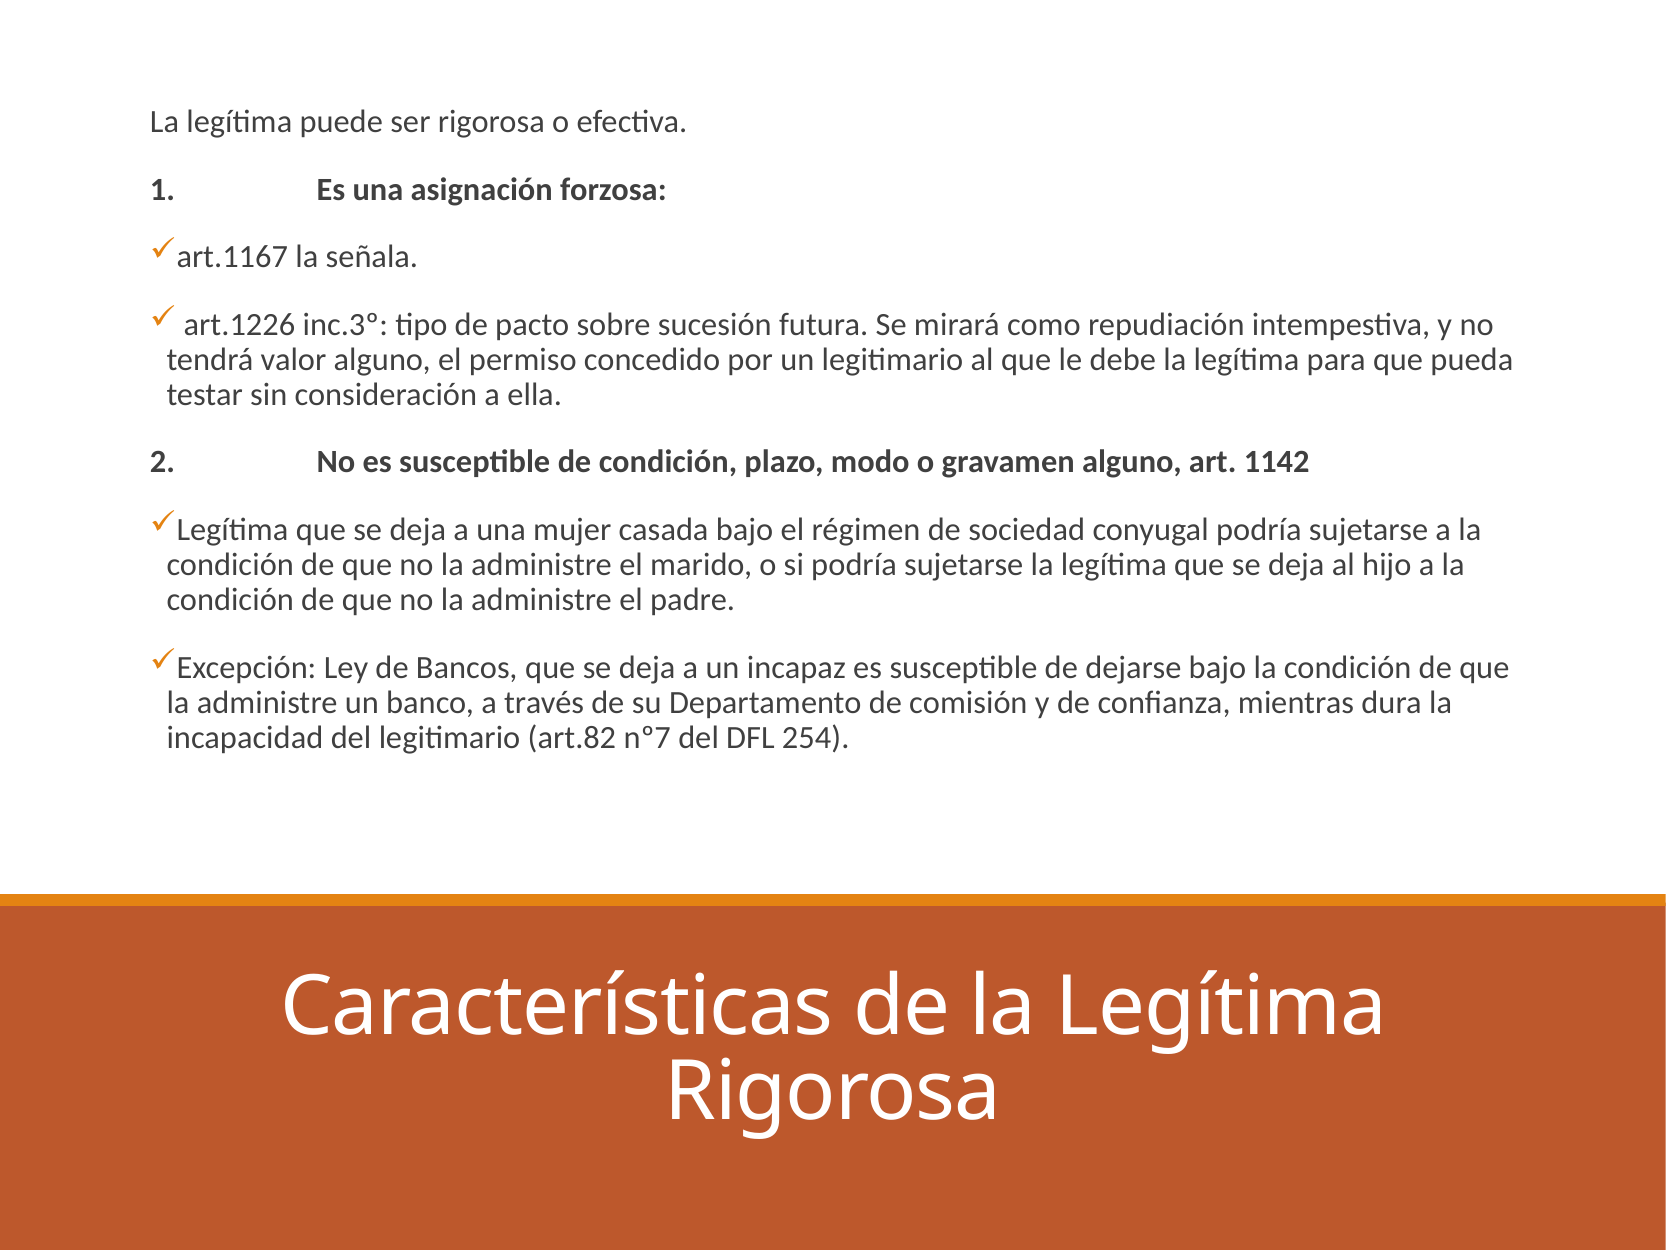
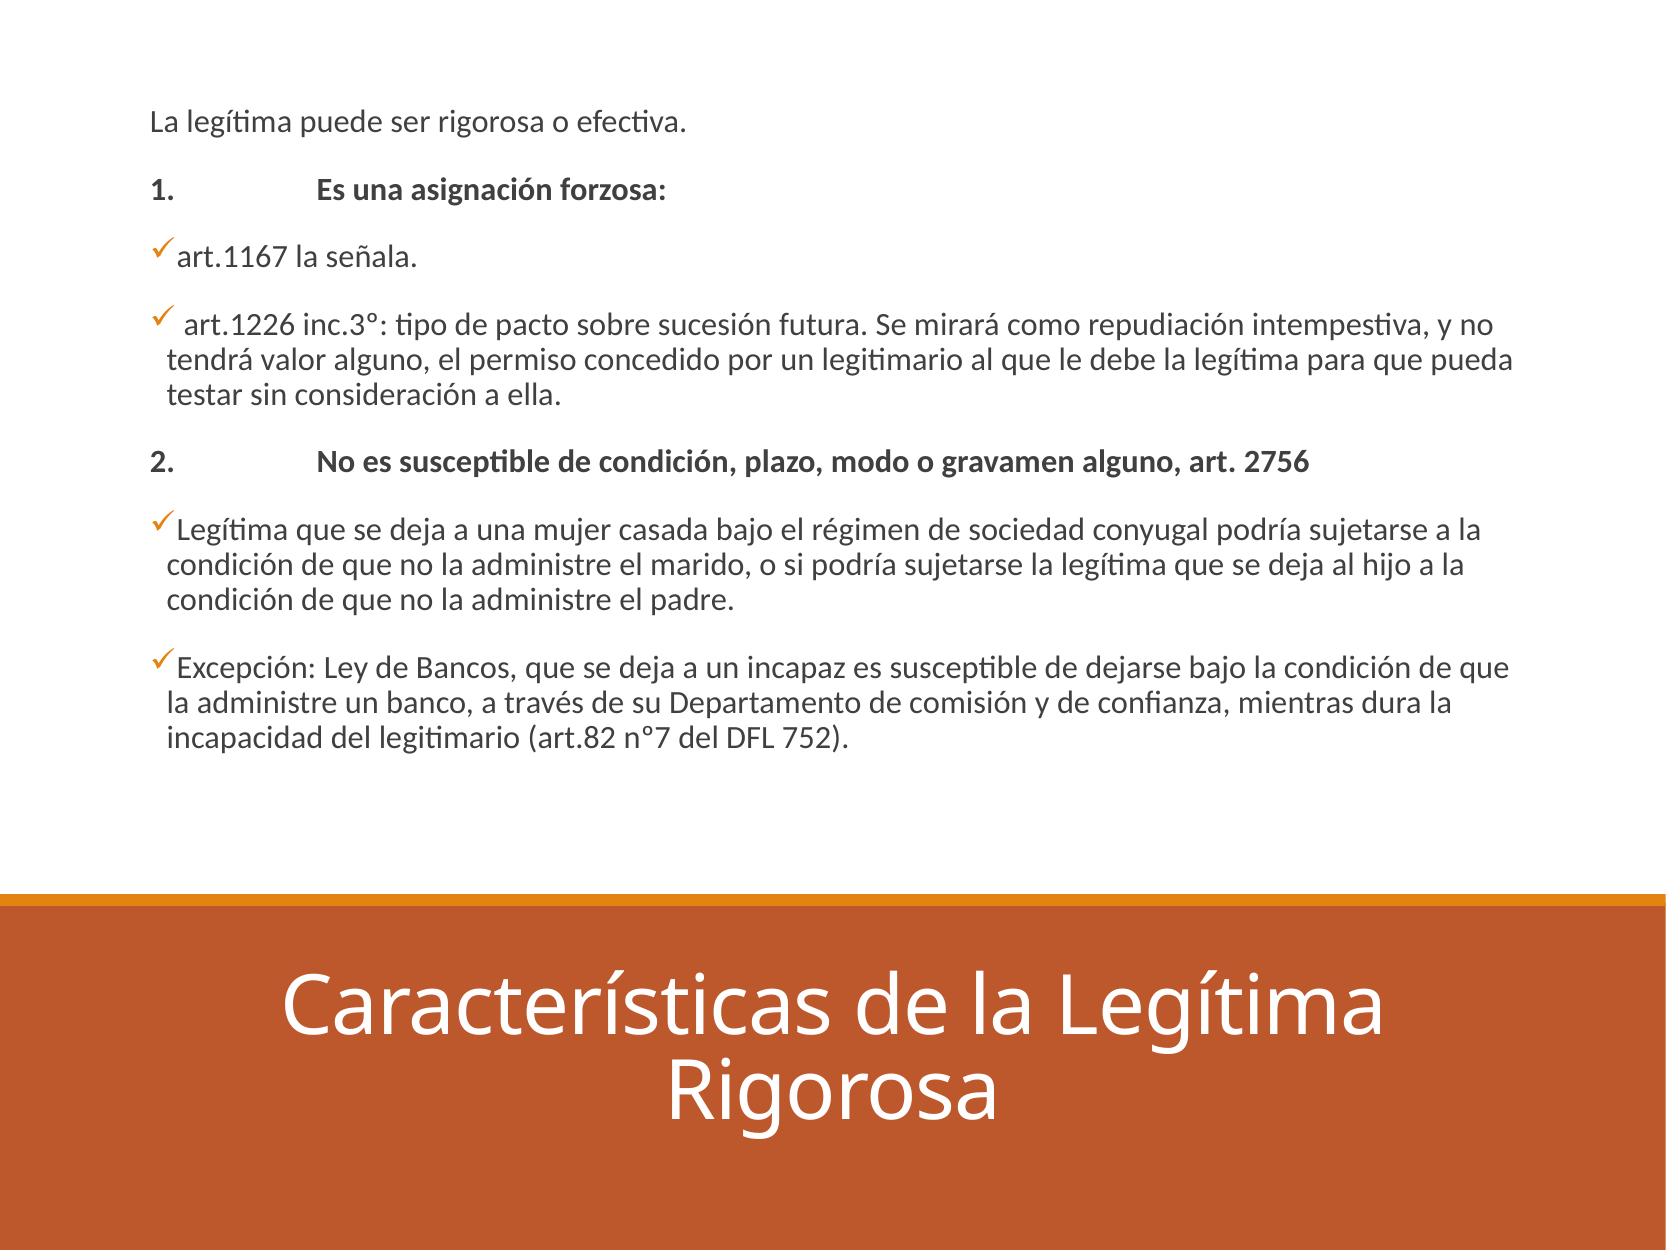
1142: 1142 -> 2756 (1277, 462)
254: 254 -> 752 (816, 737)
